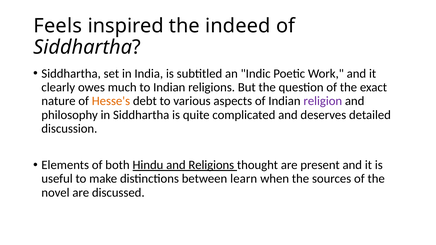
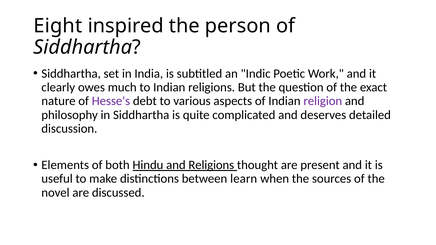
Feels: Feels -> Eight (58, 26)
indeed: indeed -> person (238, 26)
Hesse's colour: orange -> purple (111, 101)
